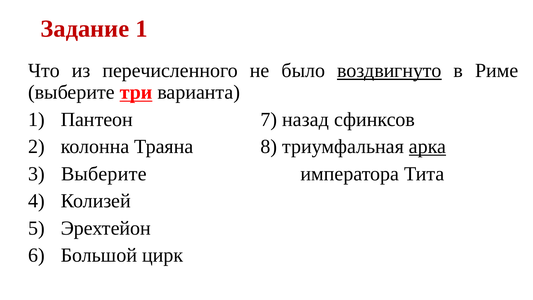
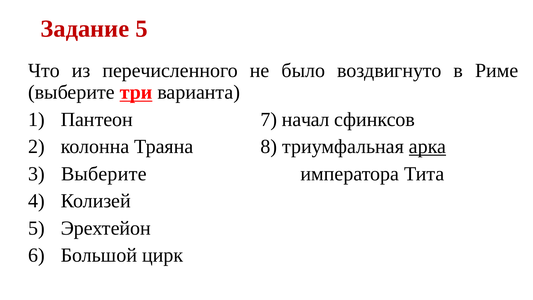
Задание 1: 1 -> 5 (141, 29)
воздвигнуто underline: present -> none (389, 71)
назад: назад -> начал (306, 119)
